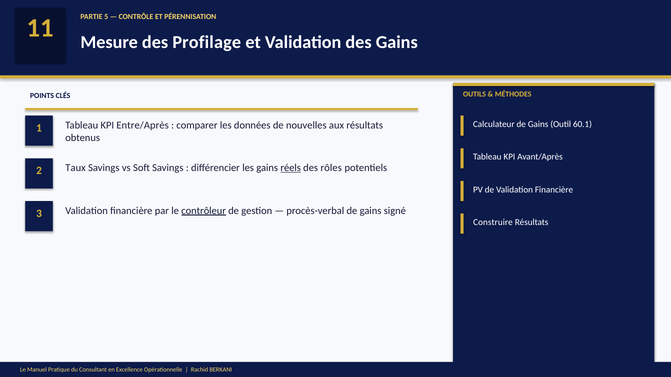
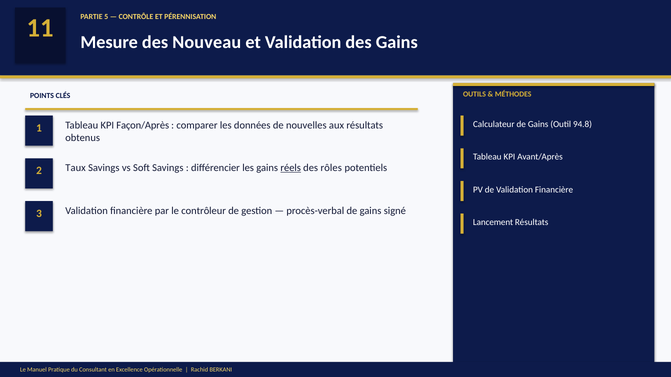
Profilage: Profilage -> Nouveau (207, 42)
60.1: 60.1 -> 94.8 (582, 124)
Entre/Après: Entre/Après -> Façon/Après (143, 125)
contrôleur underline: present -> none (204, 211)
Construire: Construire -> Lancement (493, 223)
